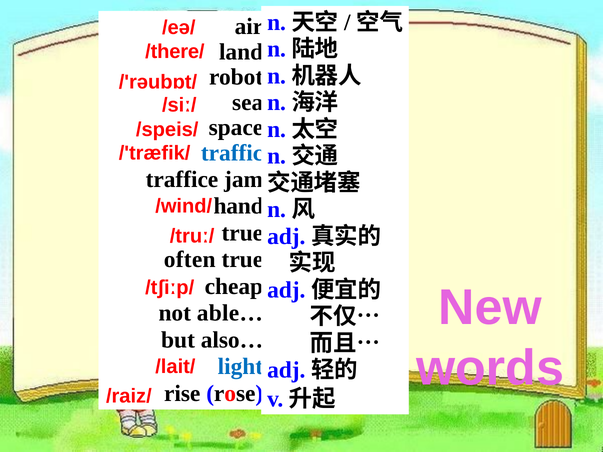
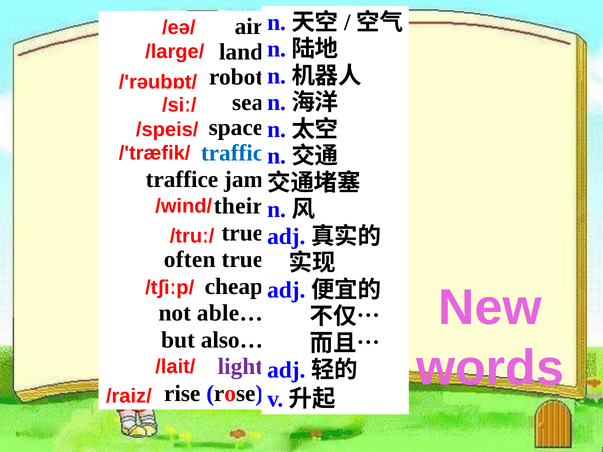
/there/: /there/ -> /large/ (175, 52)
hand: hand -> their (238, 206)
light colour: blue -> purple (240, 367)
